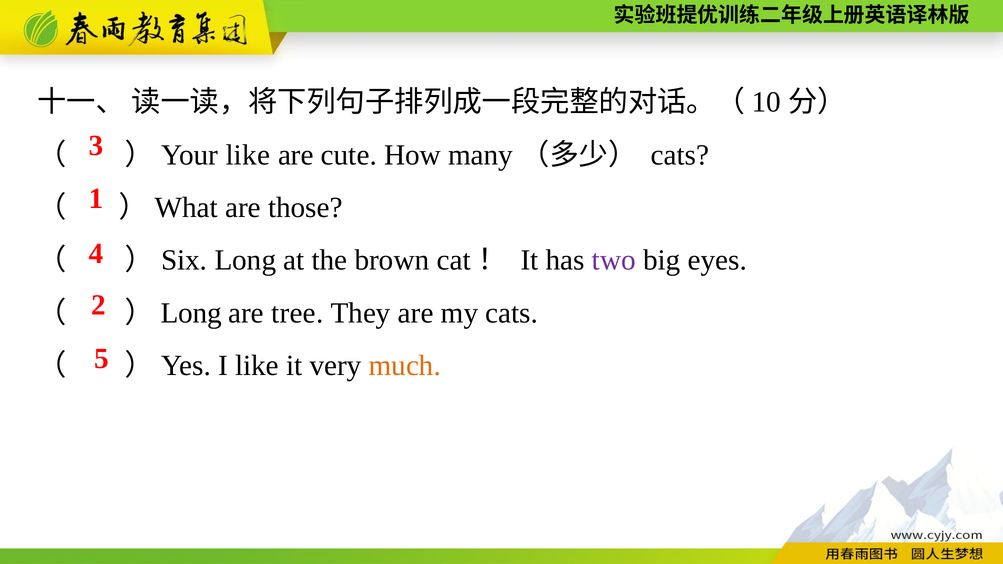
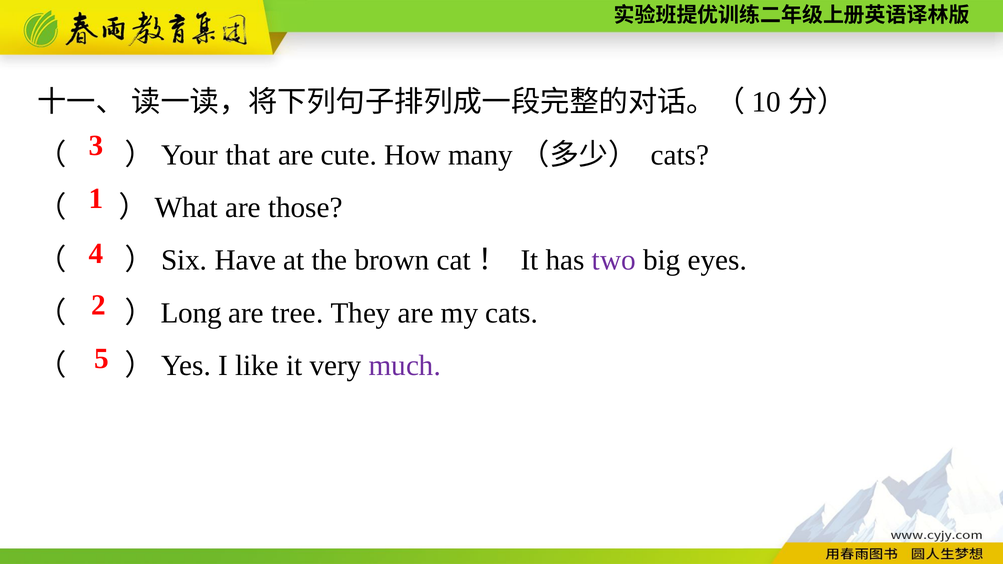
like: like -> that (248, 155)
Long: Long -> Have (245, 260)
much colour: orange -> purple (405, 366)
